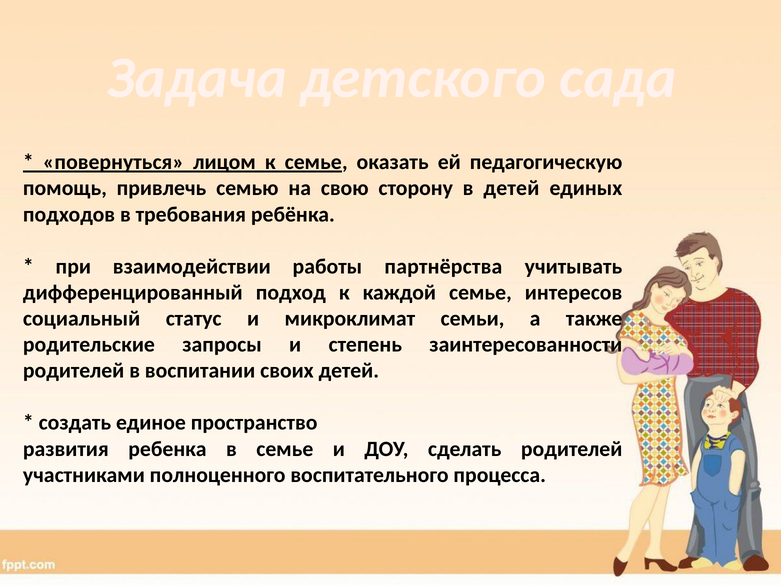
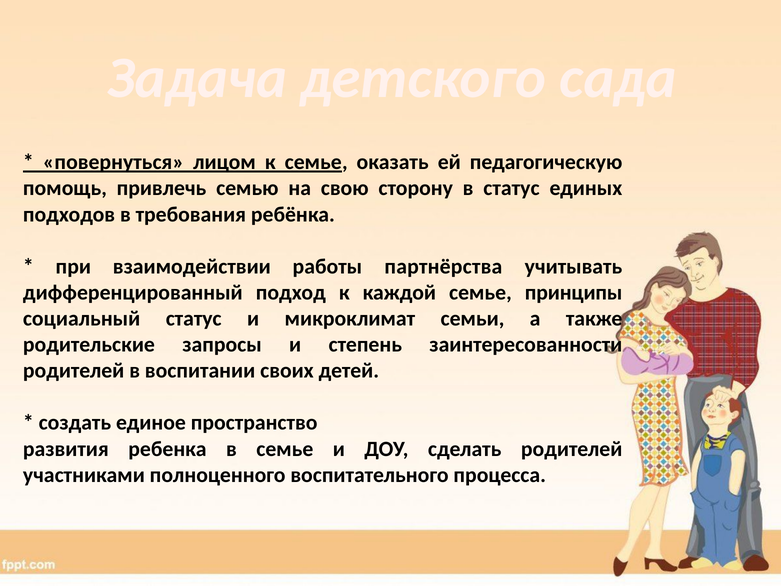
в детей: детей -> статус (511, 188)
интересов: интересов -> принципы (574, 292)
